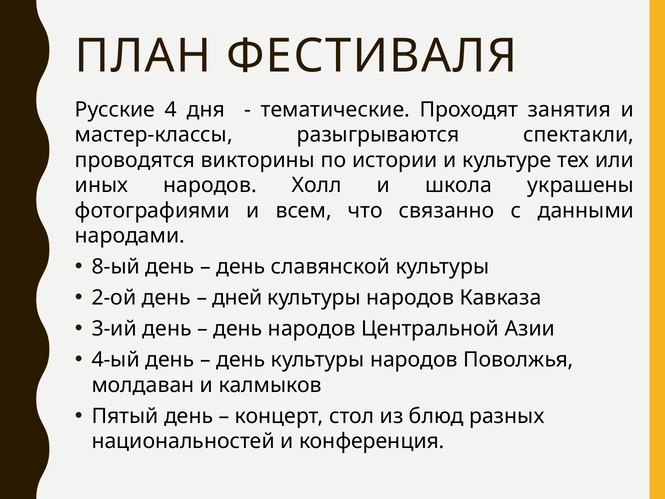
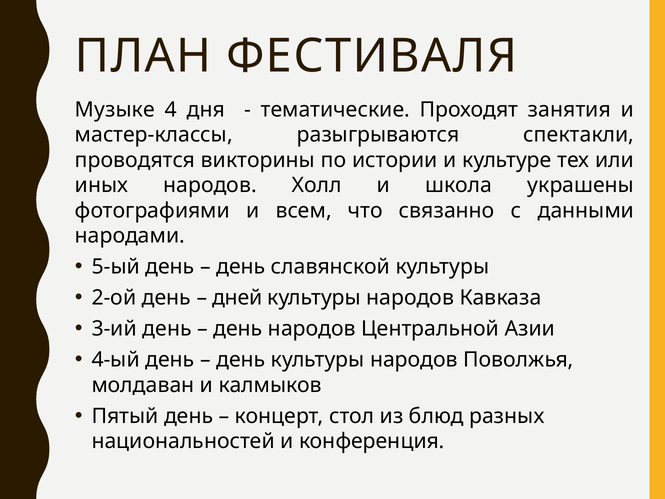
Русские: Русские -> Музыке (115, 110)
8-ый: 8-ый -> 5-ый (116, 267)
